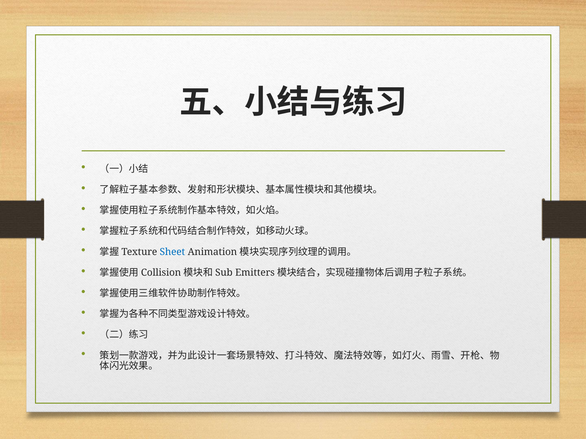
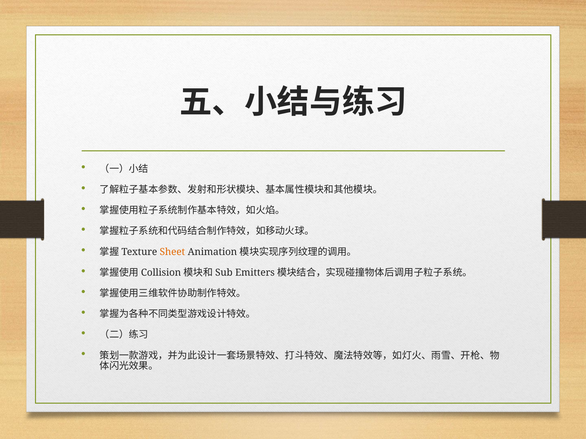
Sheet colour: blue -> orange (172, 252)
